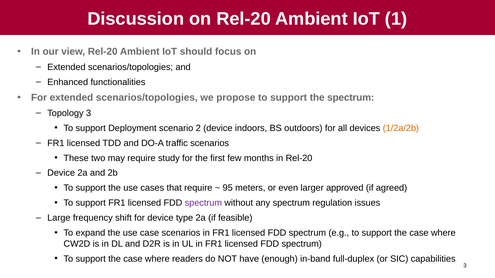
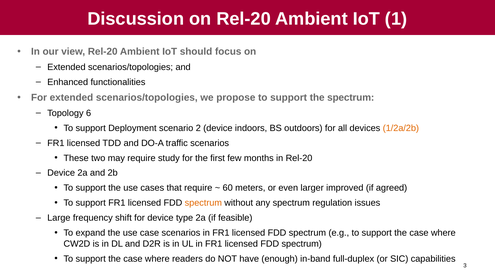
Topology 3: 3 -> 6 (89, 113)
95: 95 -> 60 (228, 188)
approved: approved -> improved (345, 188)
spectrum colour: purple -> orange (203, 203)
